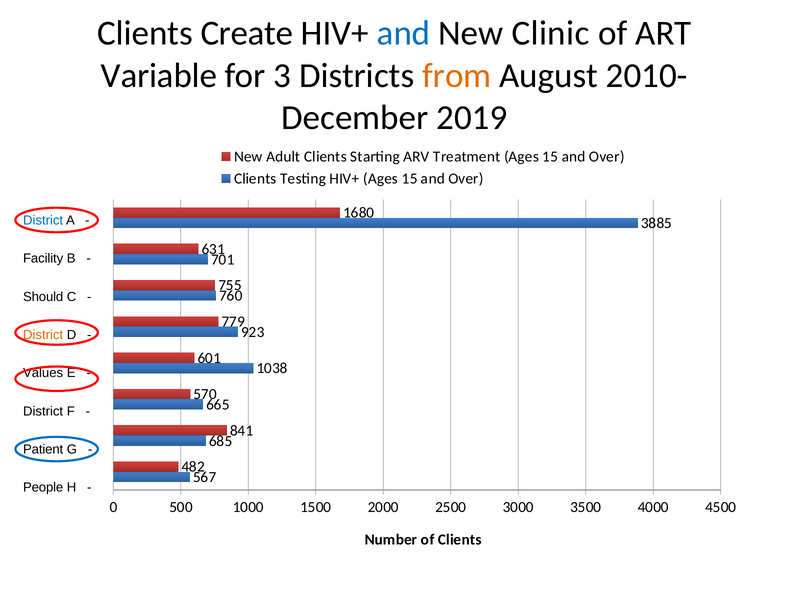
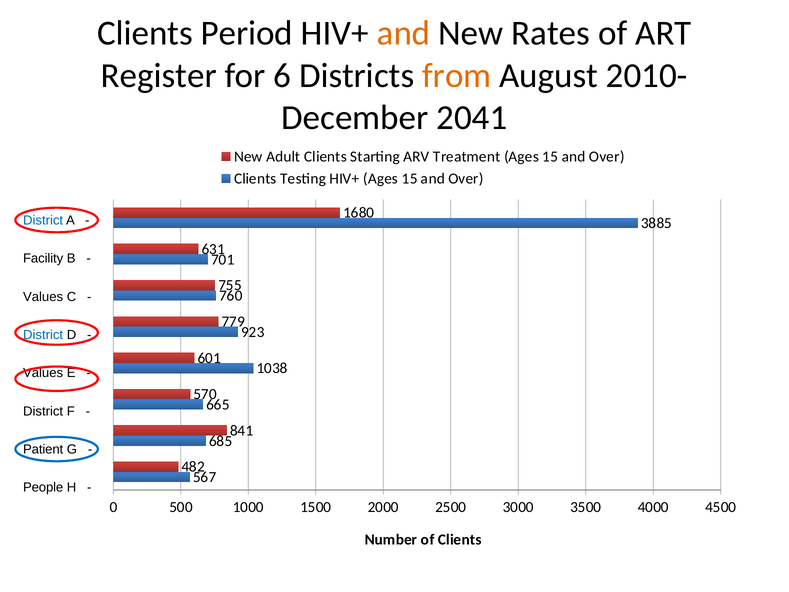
Create: Create -> Period (247, 33)
and colour: blue -> orange (404, 33)
Clinic: Clinic -> Rates (551, 33)
Variable: Variable -> Register (159, 75)
3: 3 -> 6 (282, 75)
2019: 2019 -> 2041 (472, 118)
Should: Should -> Values (43, 297)
District colour: orange -> blue (43, 335)
